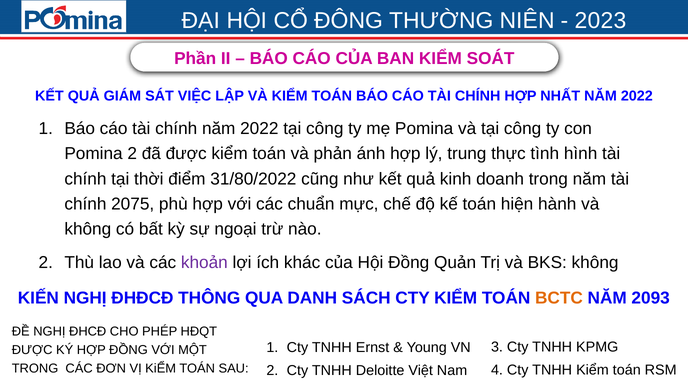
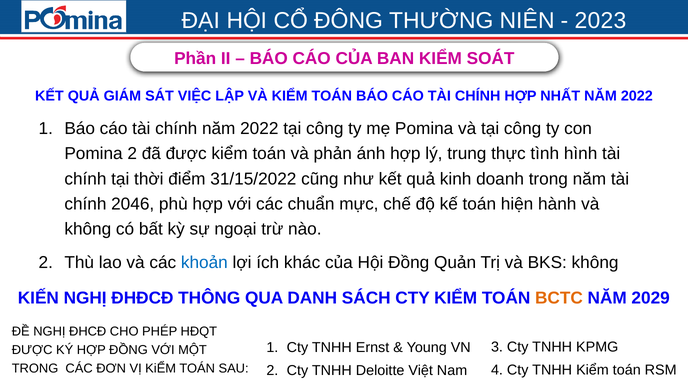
31/80/2022: 31/80/2022 -> 31/15/2022 (253, 179)
2075: 2075 -> 2046 (133, 204)
khoản colour: purple -> blue (204, 263)
2093: 2093 -> 2029 (651, 298)
